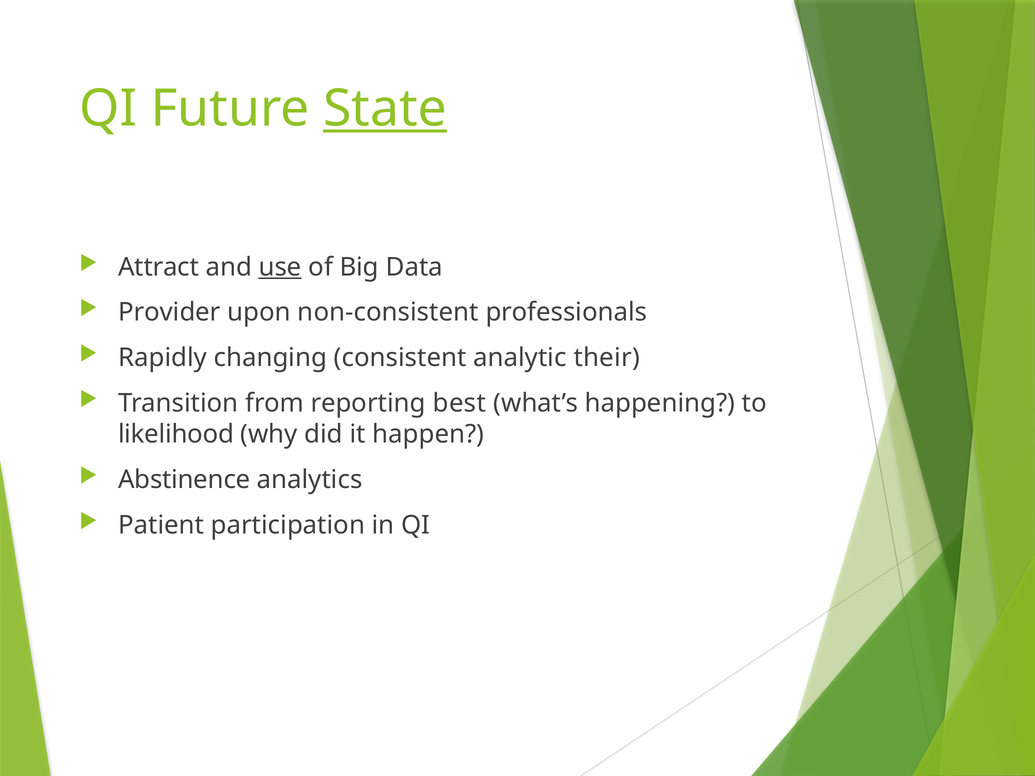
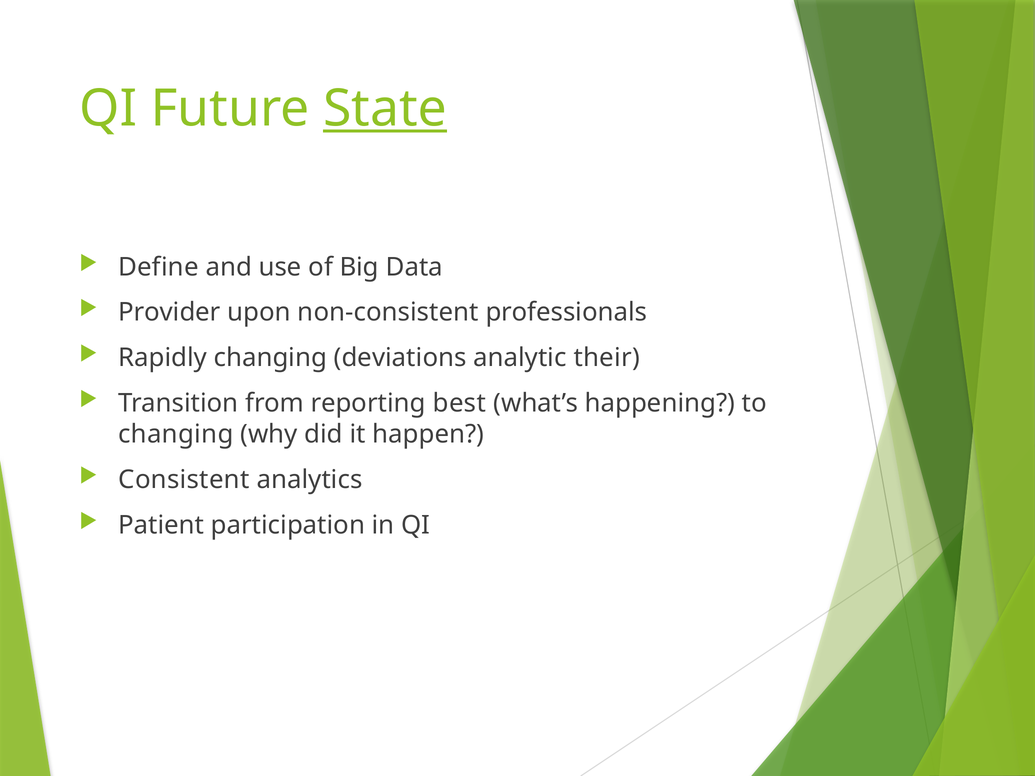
Attract: Attract -> Define (158, 267)
use underline: present -> none (280, 267)
consistent: consistent -> deviations (400, 358)
likelihood: likelihood -> changing (176, 434)
Abstinence: Abstinence -> Consistent (184, 480)
